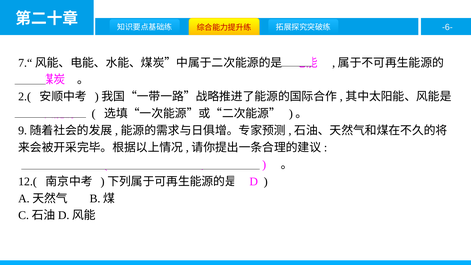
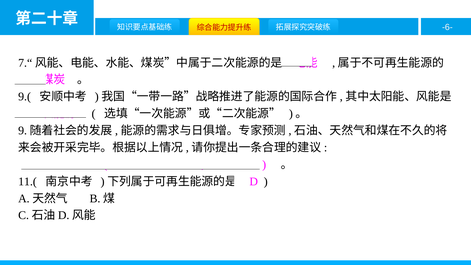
2.(: 2.( -> 9.( (25, 97)
12.(: 12.( -> 11.( (27, 181)
